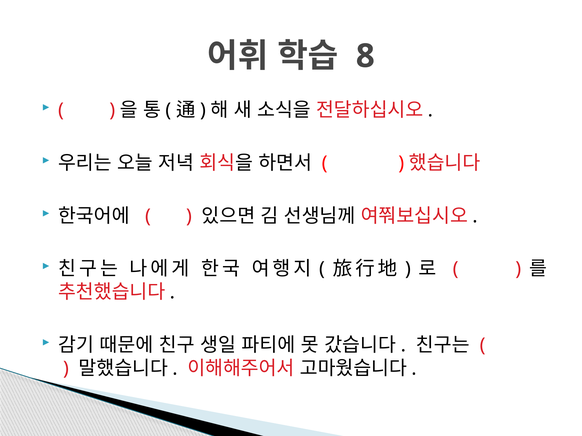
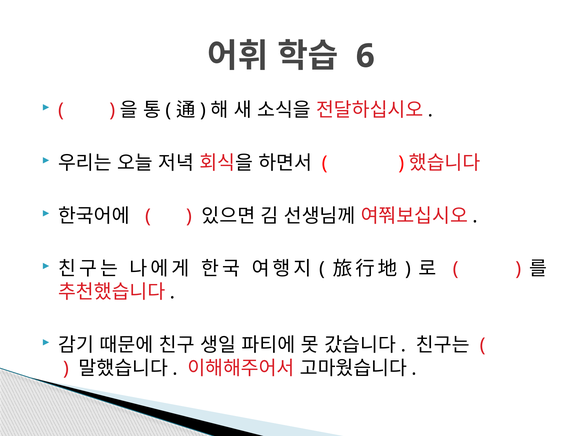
8: 8 -> 6 (365, 56)
